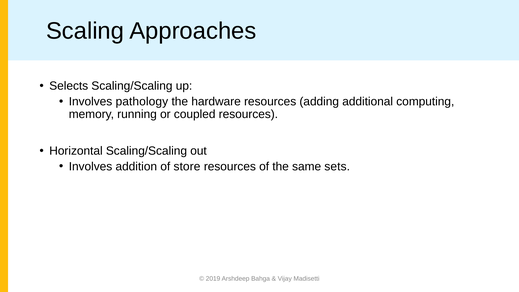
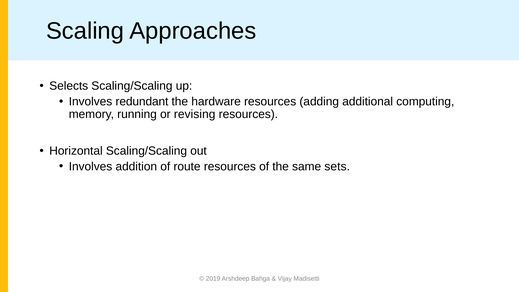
pathology: pathology -> redundant (142, 102)
coupled: coupled -> revising (195, 114)
store: store -> route (187, 166)
